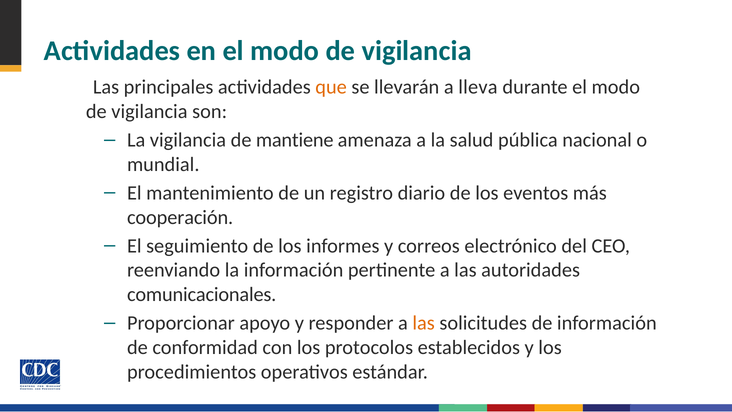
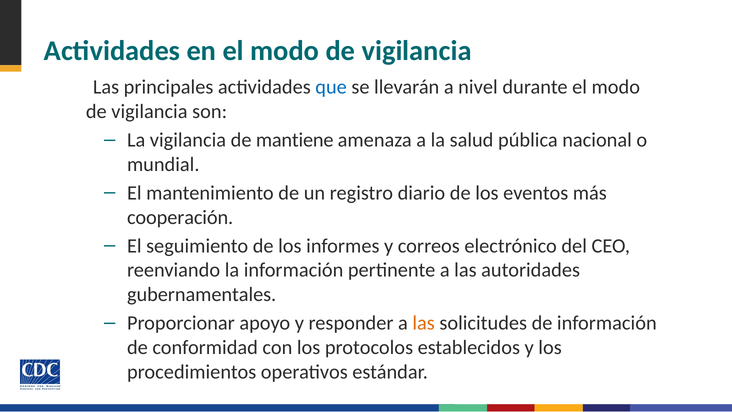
que colour: orange -> blue (331, 87)
lleva: lleva -> nivel (478, 87)
comunicacionales: comunicacionales -> gubernamentales (202, 295)
